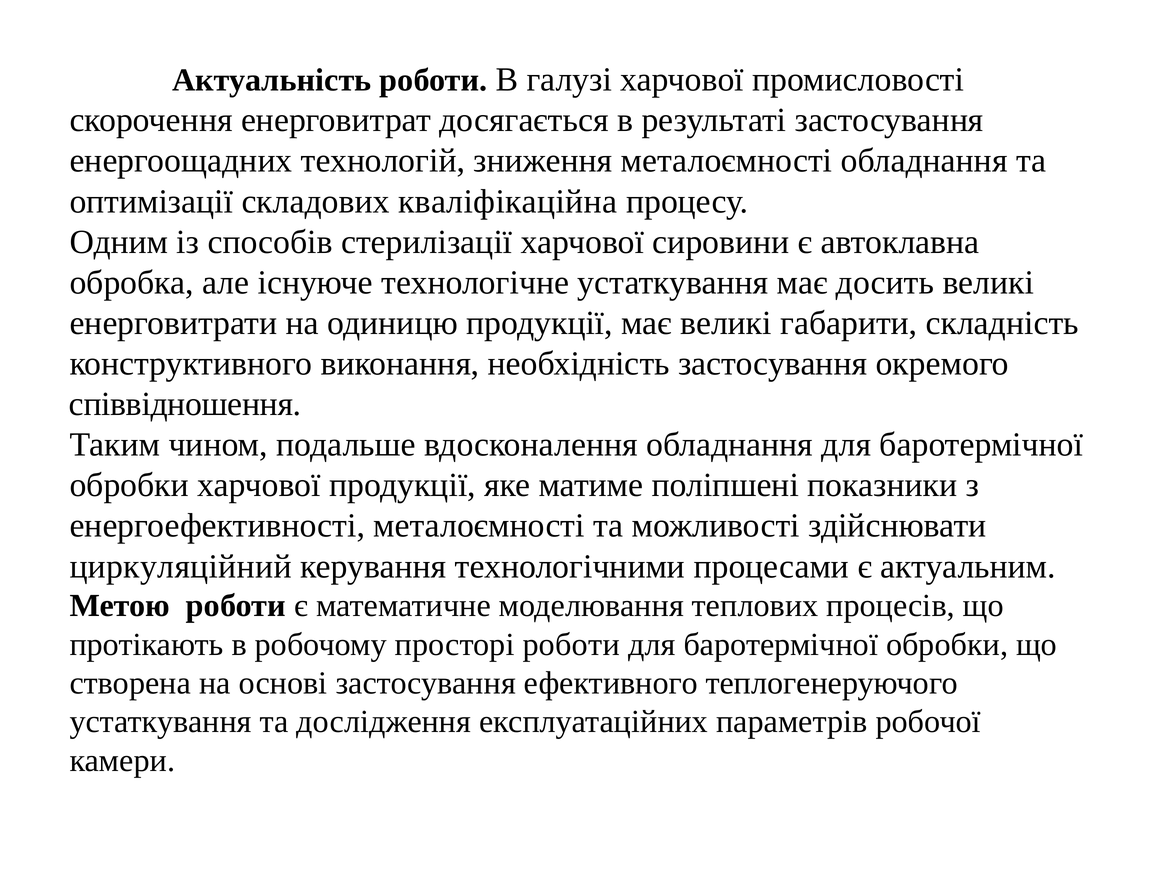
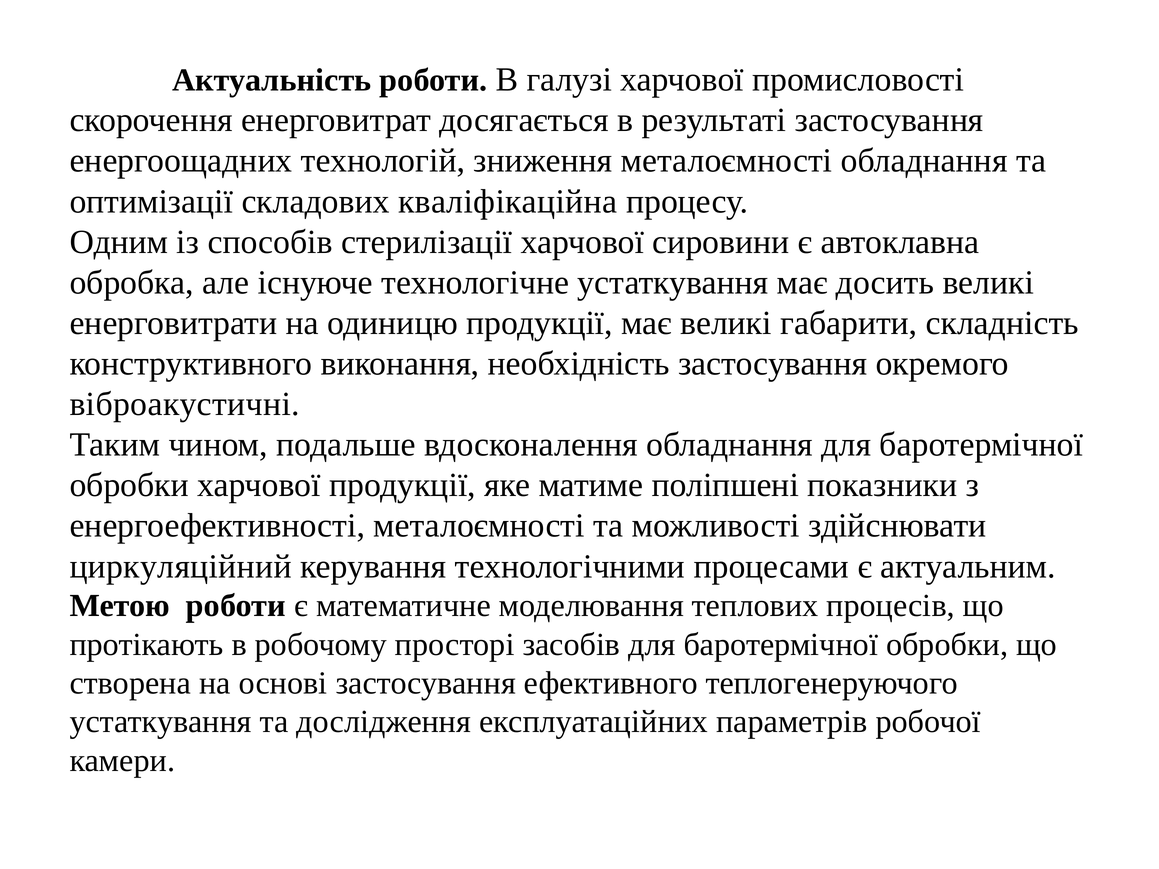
співвідношення: співвідношення -> віброакустичні (185, 404)
просторі роботи: роботи -> засобів (571, 645)
